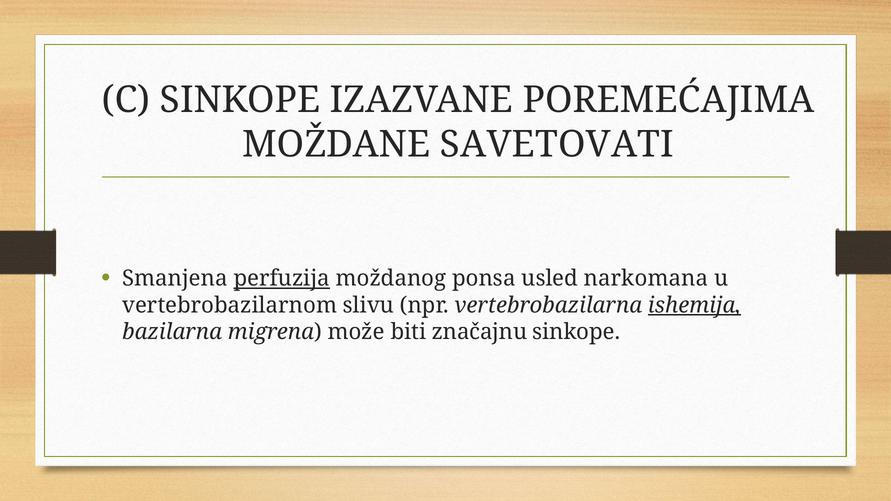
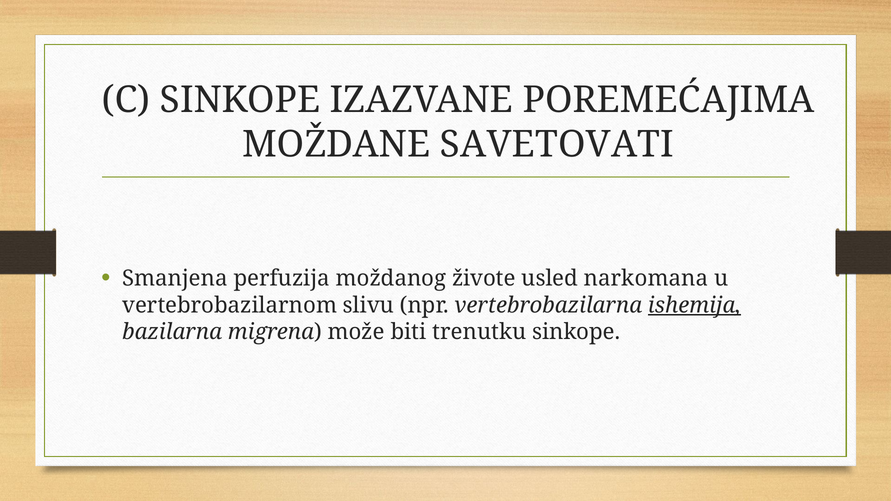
perfuzija underline: present -> none (282, 279)
ponsa: ponsa -> živote (484, 279)
značajnu: značajnu -> trenutku (479, 332)
